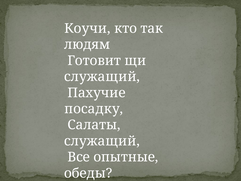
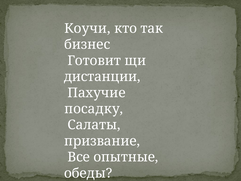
людям: людям -> бизнес (87, 44)
служащий: служащий -> дистанции (102, 77)
служащий: служащий -> призвание (102, 141)
